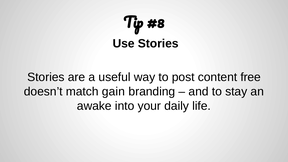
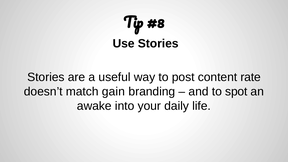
free: free -> rate (251, 77)
stay: stay -> spot (236, 91)
